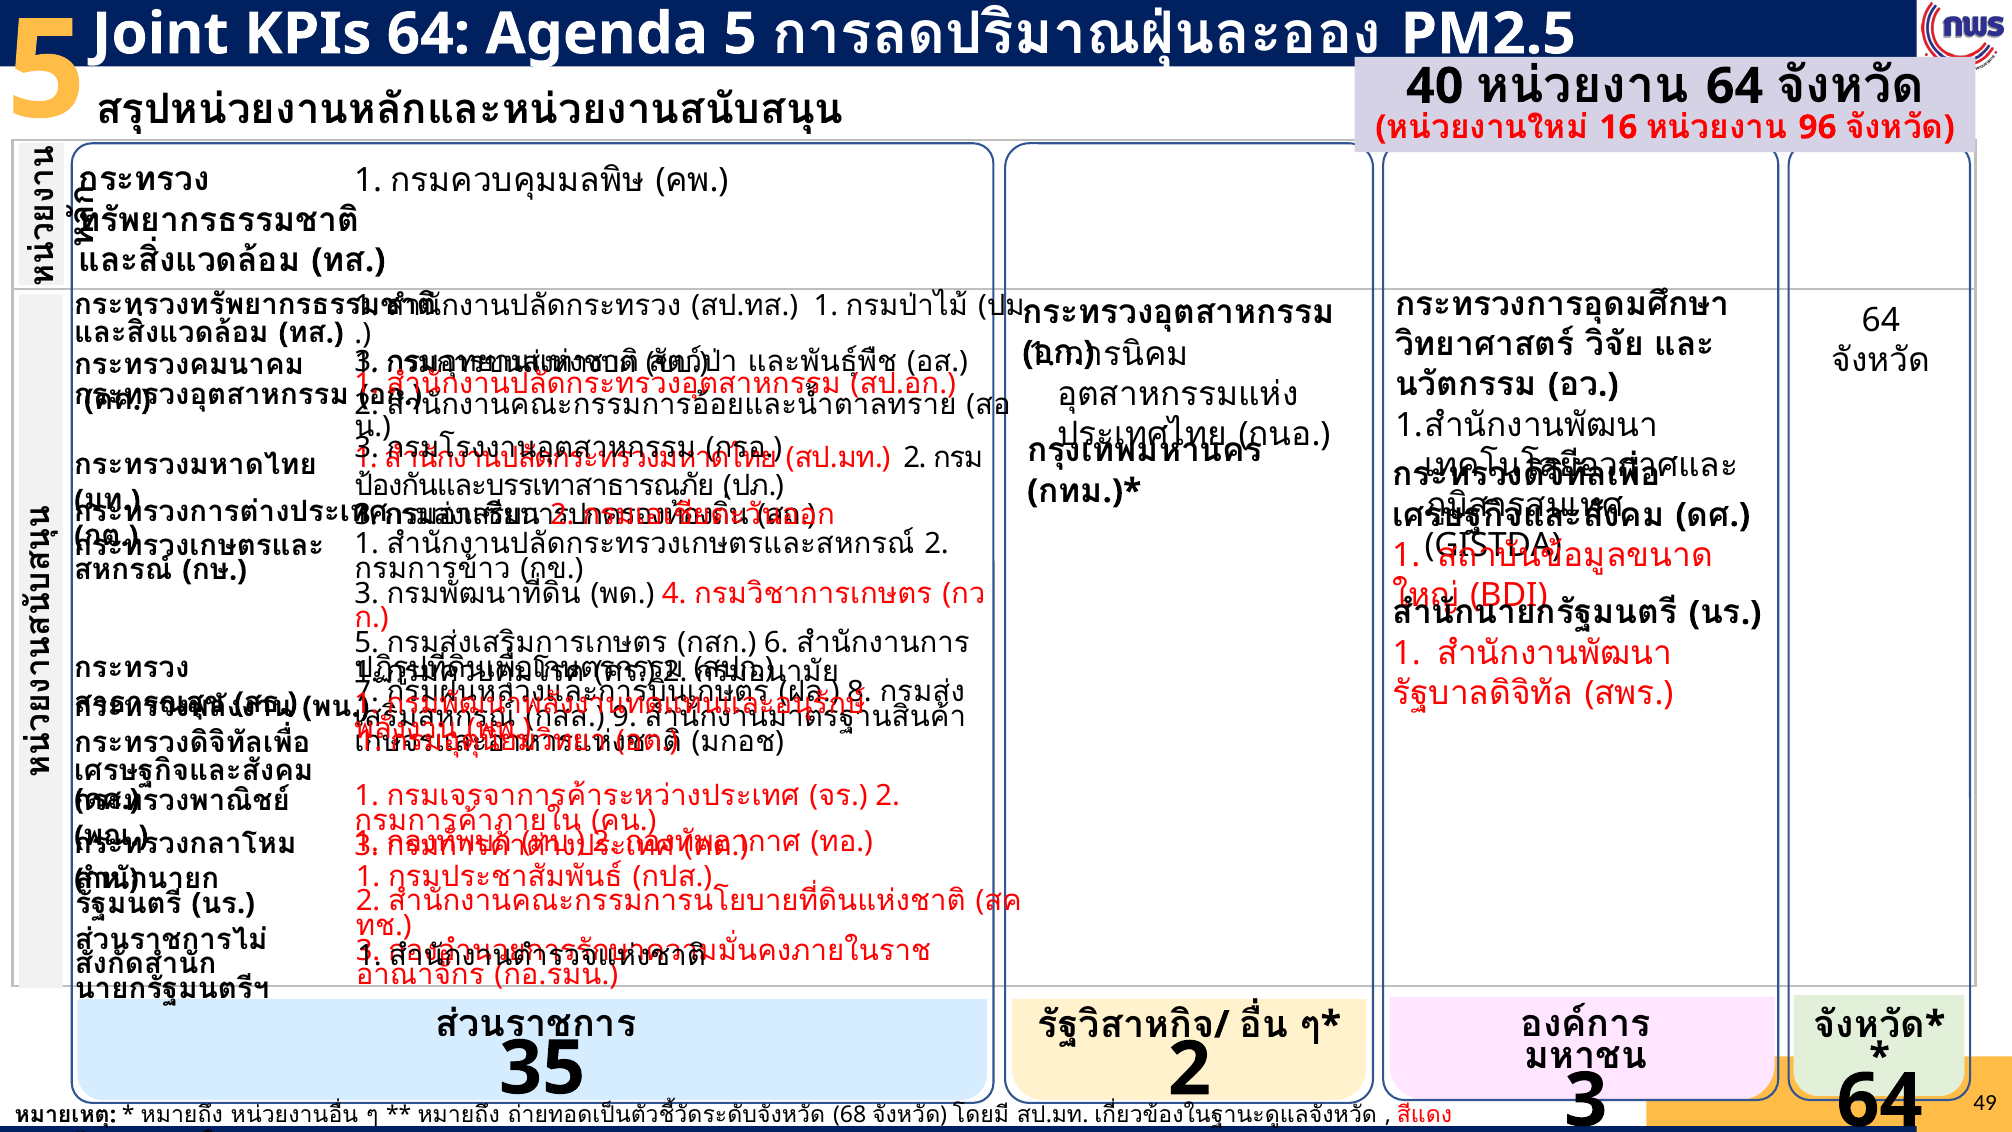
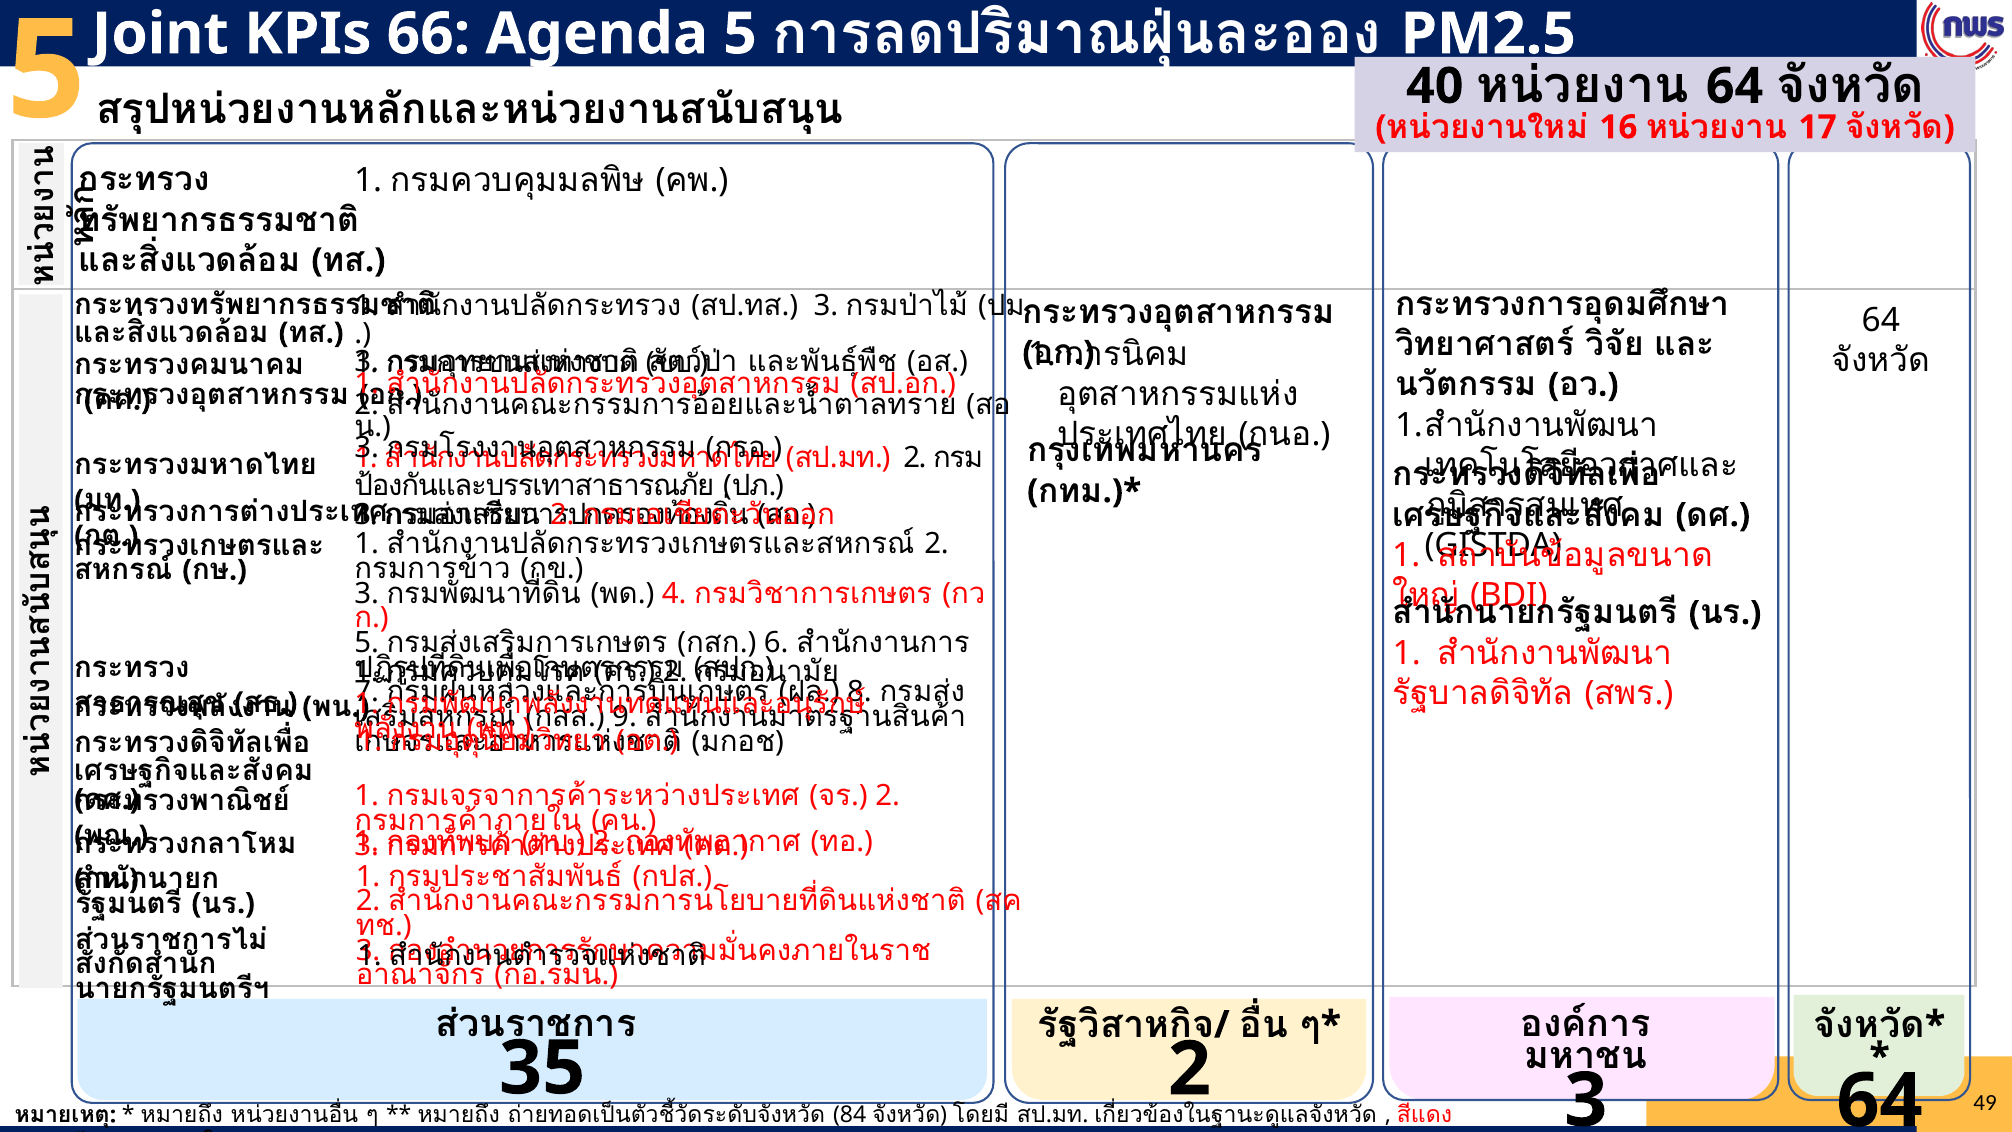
KPIs 64: 64 -> 66 (428, 34)
96: 96 -> 17 (1818, 127)
1: 1 -> 3 (826, 306)
68: 68 -> 84 (850, 1115)
